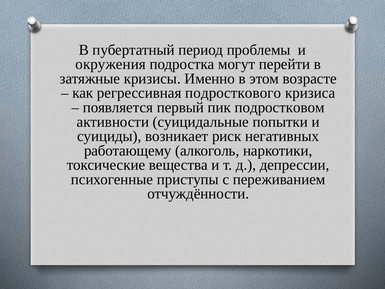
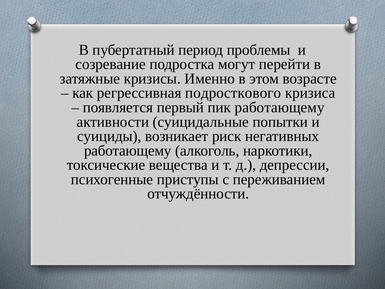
окружения: окружения -> созревание (111, 64)
пик подростковом: подростковом -> работающему (280, 107)
